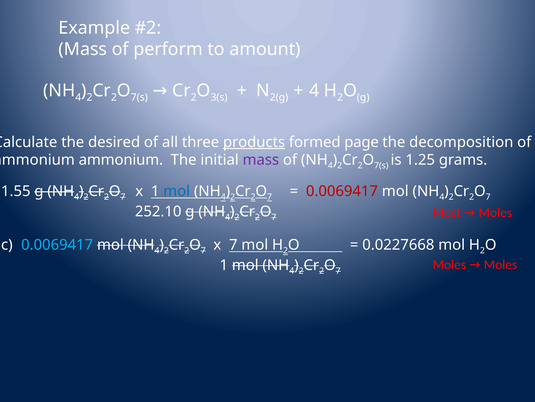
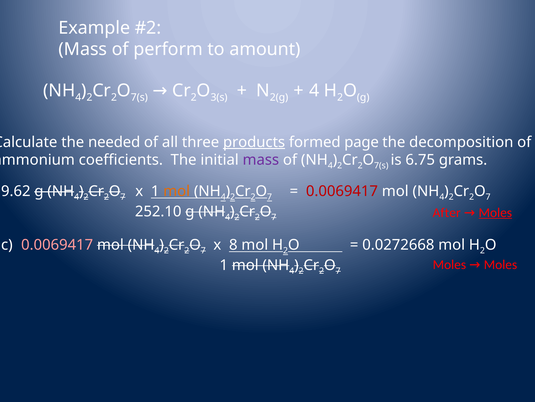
desired: desired -> needed (114, 142)
ammonium: ammonium -> coefficients (121, 160)
1.25: 1.25 -> 6.75 (420, 160)
1.55: 1.55 -> 9.62 (16, 191)
mol colour: blue -> orange (177, 191)
Most: Most -> After (447, 212)
Moles underline: none -> present (495, 212)
0.0069417 colour: light blue -> pink (57, 244)
x 7: 7 -> 8 (233, 244)
0.0227668: 0.0227668 -> 0.0272668 (398, 244)
